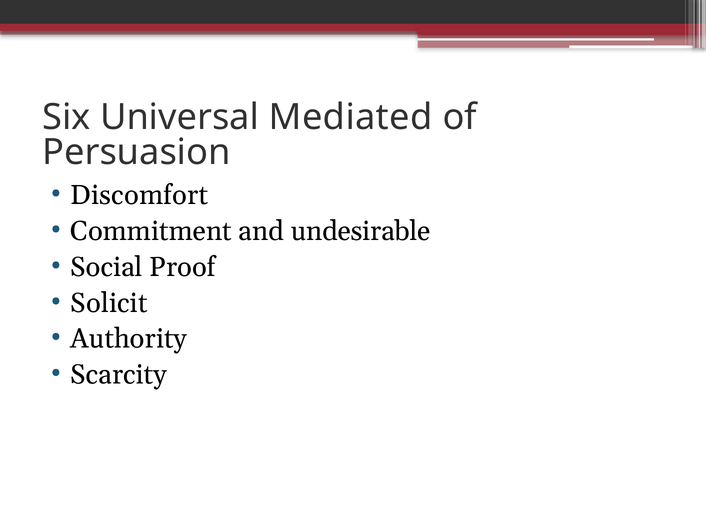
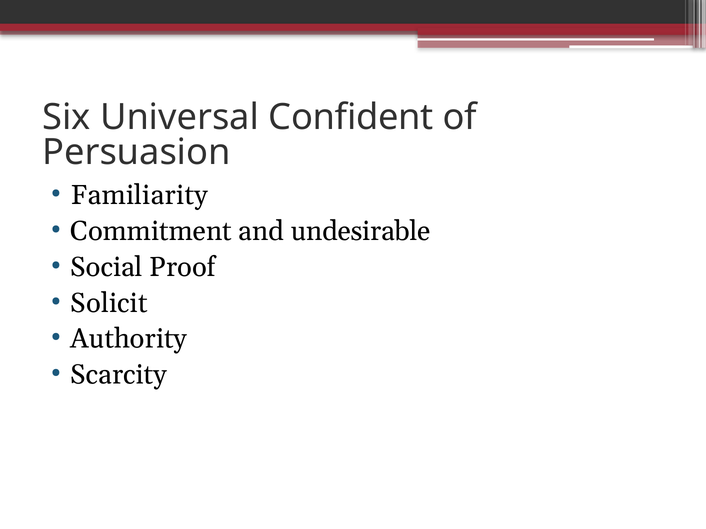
Mediated: Mediated -> Confident (351, 117)
Discomfort: Discomfort -> Familiarity (139, 196)
